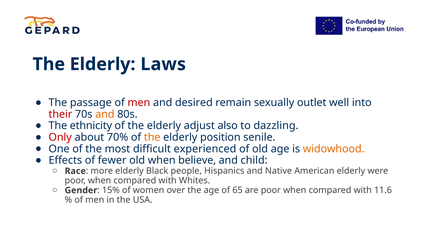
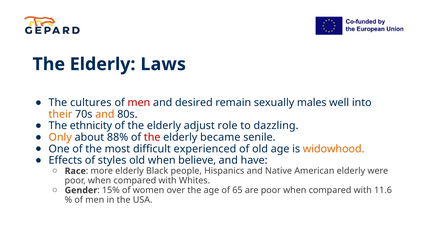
passage: passage -> cultures (91, 103)
outlet: outlet -> males (312, 103)
their colour: red -> orange (60, 114)
also: also -> role (228, 126)
Only colour: red -> orange (60, 137)
70%: 70% -> 88% (118, 137)
the colour: orange -> red (152, 137)
position: position -> became (220, 137)
fewer: fewer -> styles (112, 161)
child: child -> have (254, 161)
